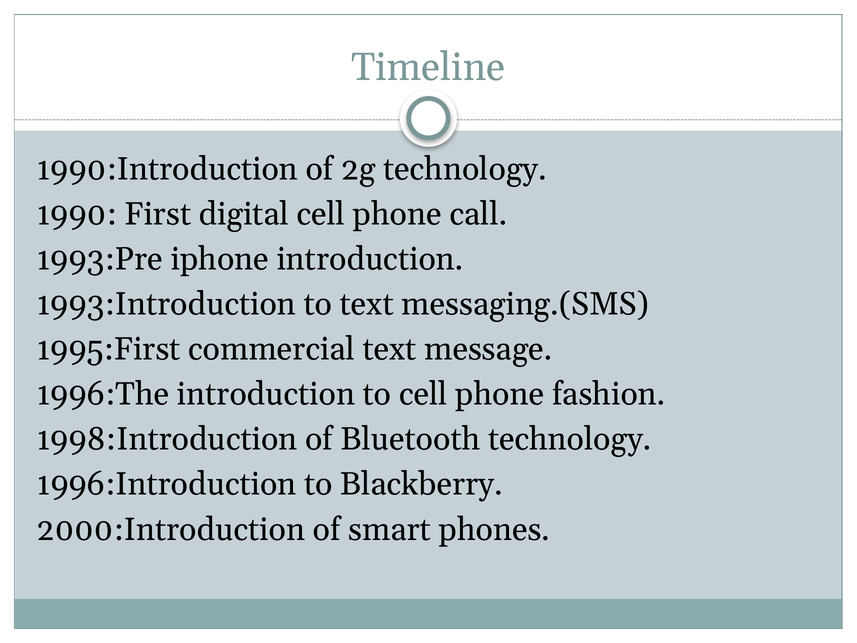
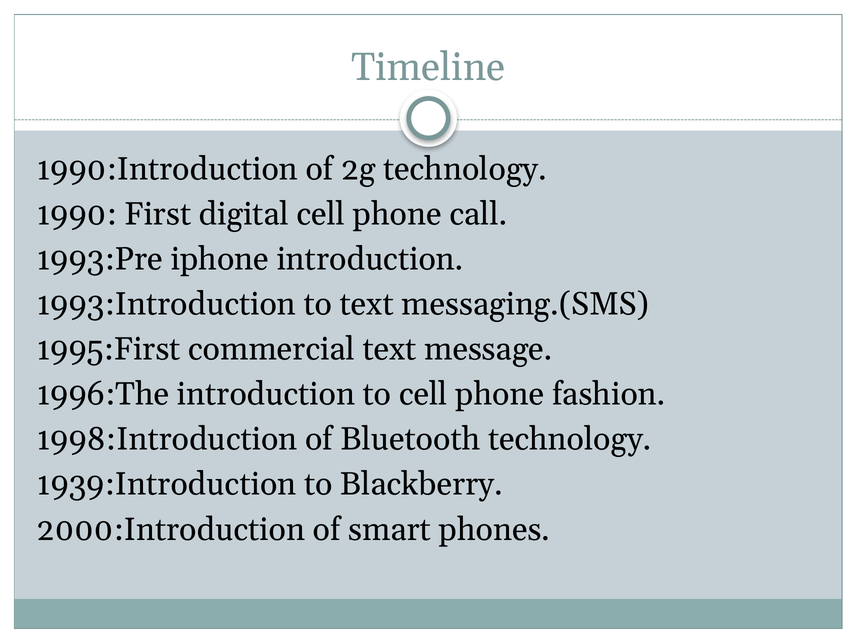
1996:Introduction: 1996:Introduction -> 1939:Introduction (167, 484)
